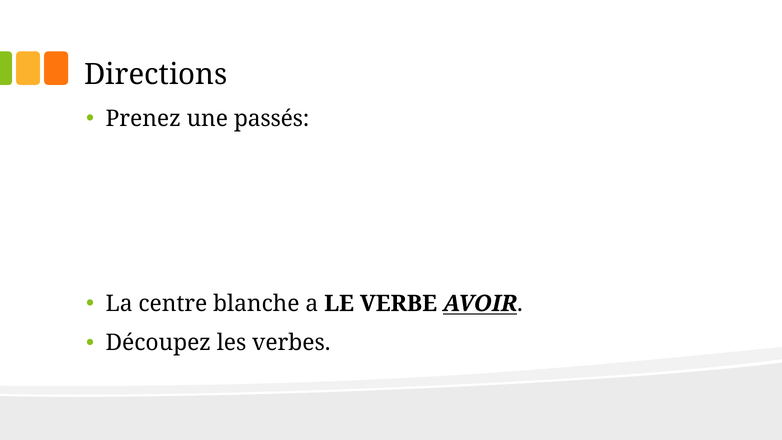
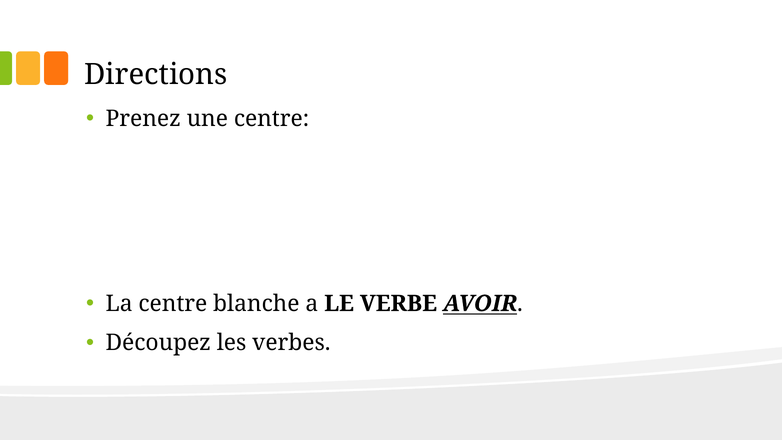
une passés: passés -> centre (272, 119)
